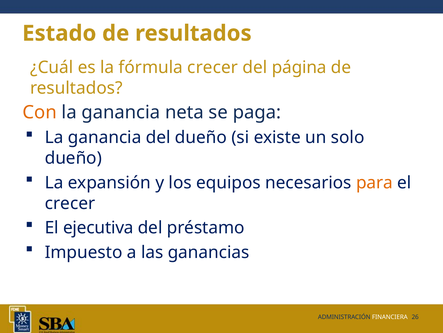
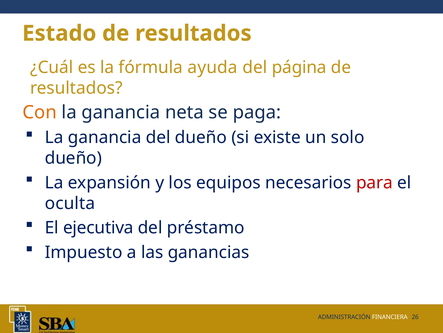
fórmula crecer: crecer -> ayuda (213, 67)
para colour: orange -> red (374, 182)
crecer: crecer -> oculta (70, 203)
